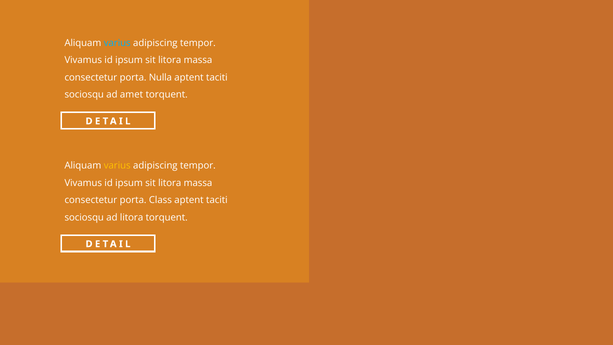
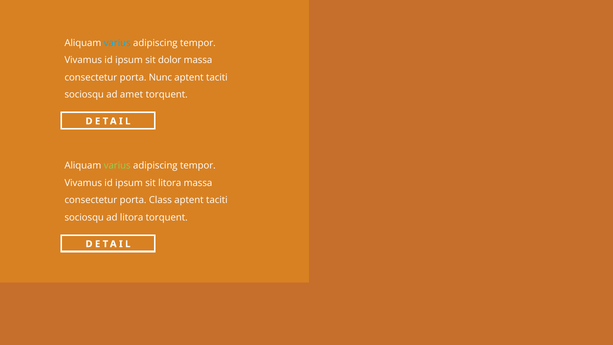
litora: litora -> dolor (170, 60)
Nulla: Nulla -> Nunc (160, 77)
varius colour: yellow -> light green (117, 166)
